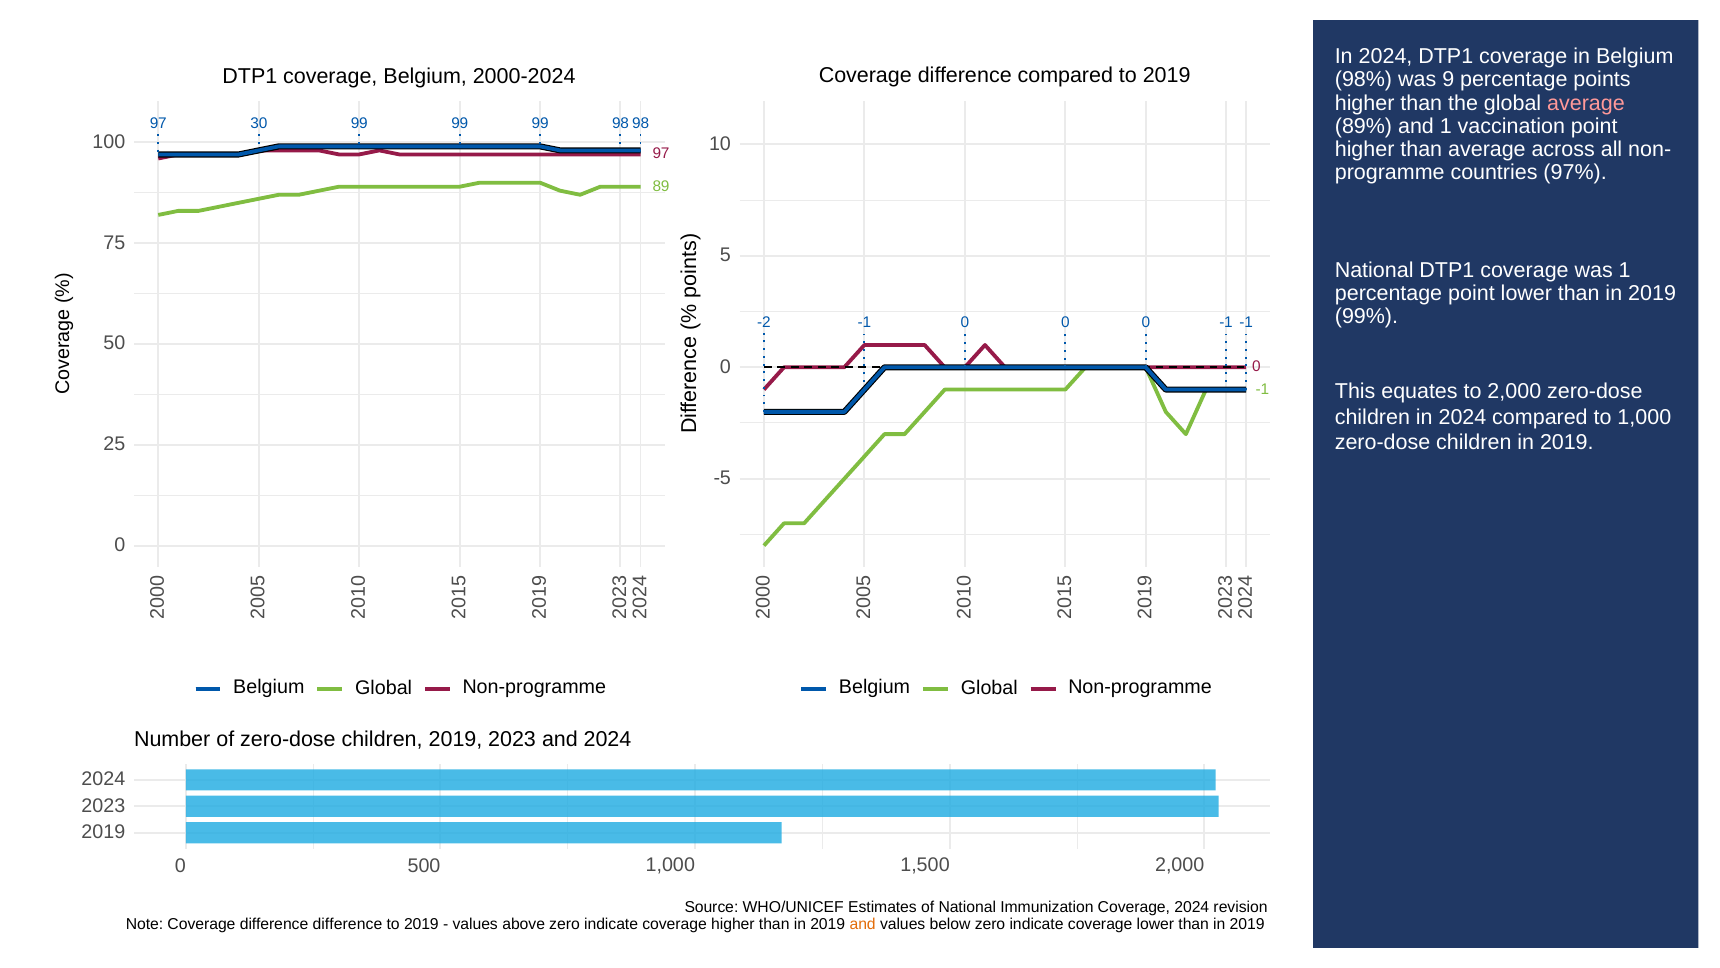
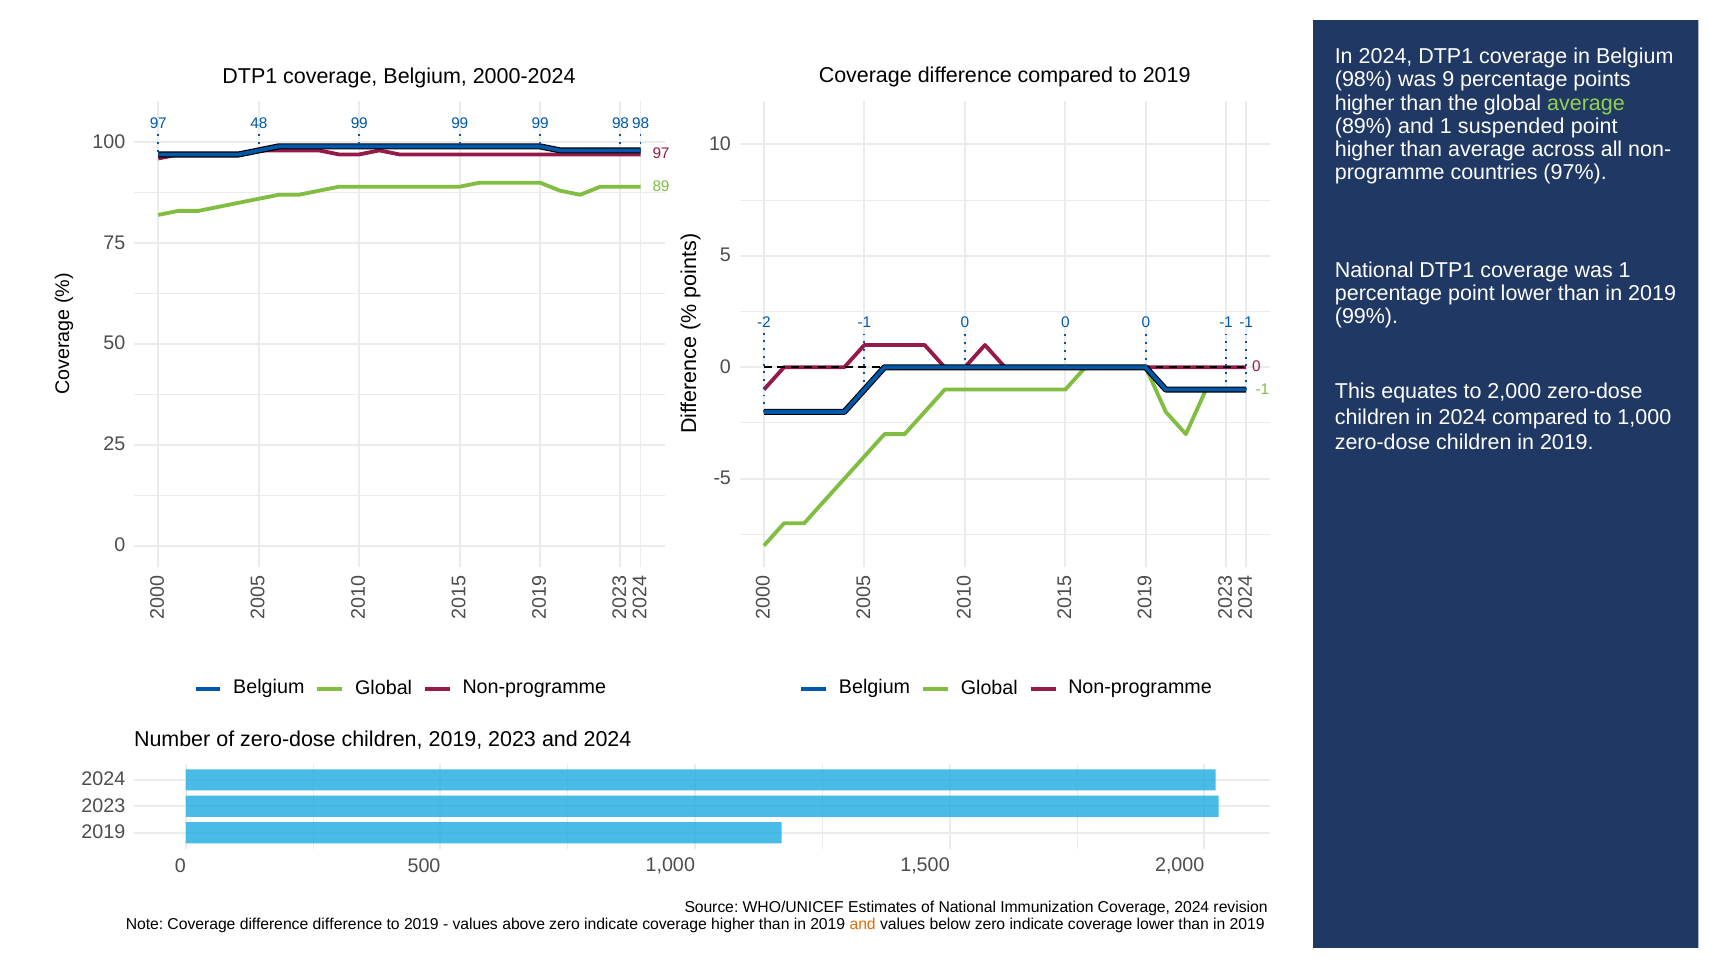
average colour: pink -> light green (1586, 103)
30: 30 -> 48 (259, 123)
vaccination: vaccination -> suspended (1511, 126)
